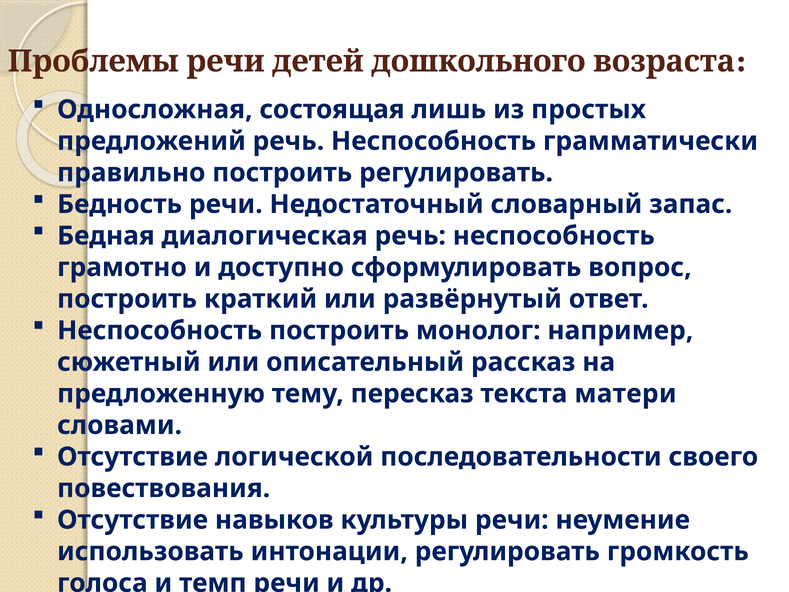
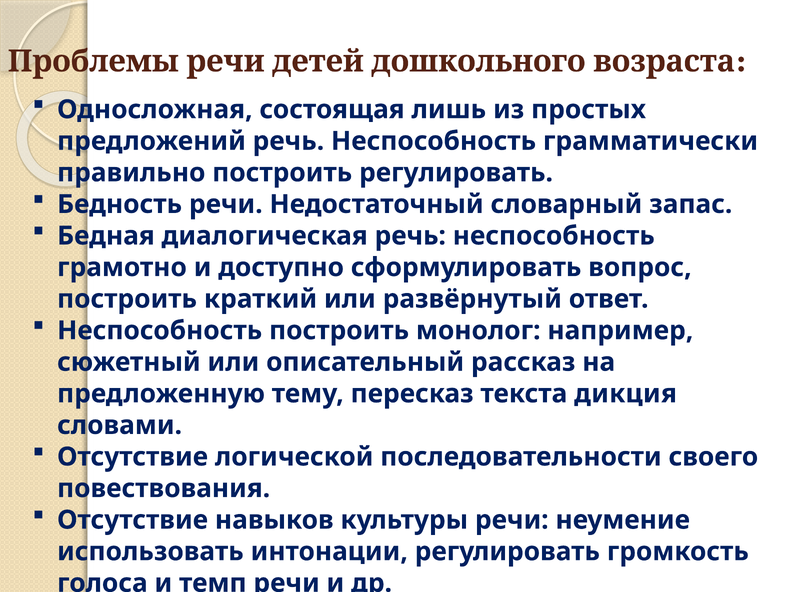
текста матери: матери -> дикция (626, 394)
